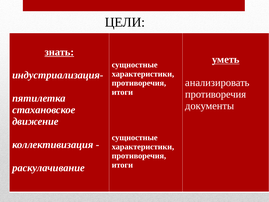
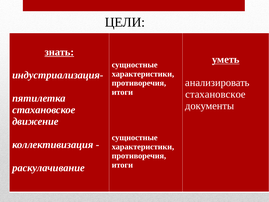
противоречия: противоречия -> стахановское (215, 94)
